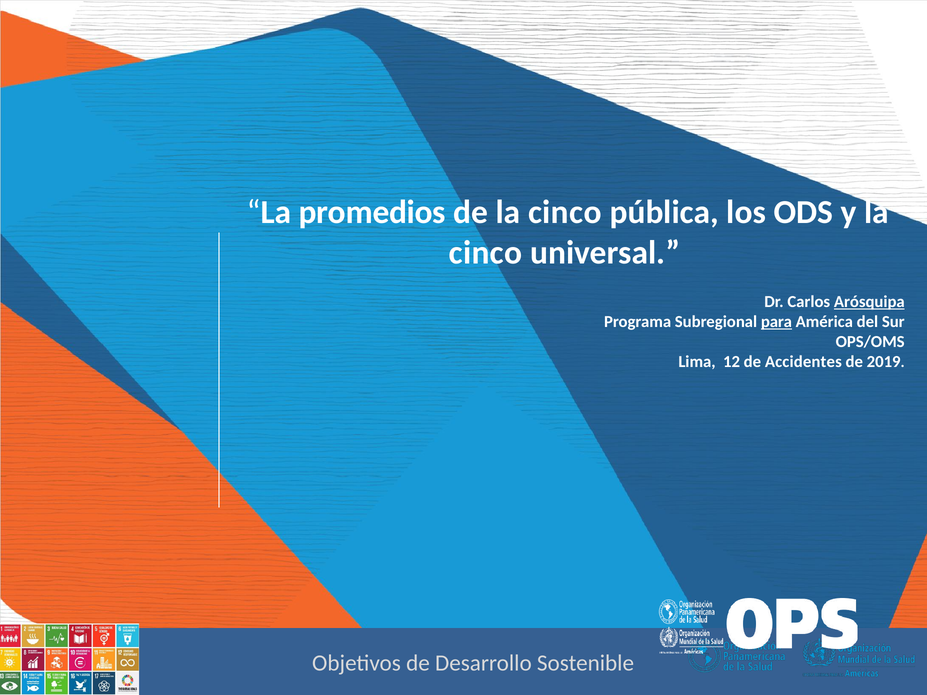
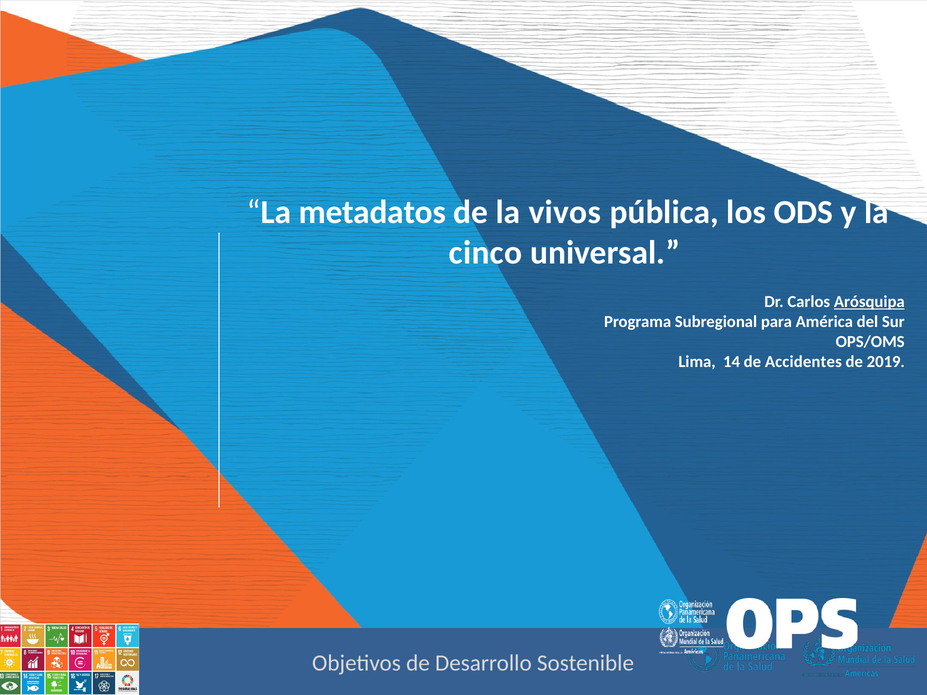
promedios: promedios -> metadatos (372, 213)
de la cinco: cinco -> vivos (565, 213)
para underline: present -> none (776, 322)
12: 12 -> 14 (732, 362)
